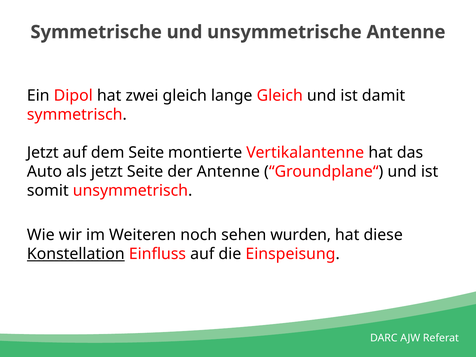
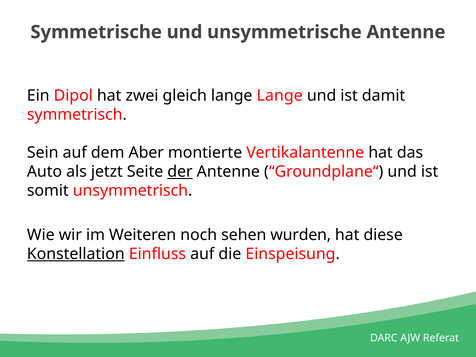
lange Gleich: Gleich -> Lange (280, 95)
Jetzt: Jetzt -> Sein (43, 153)
dem Seite: Seite -> Aber (146, 153)
der underline: none -> present (180, 172)
